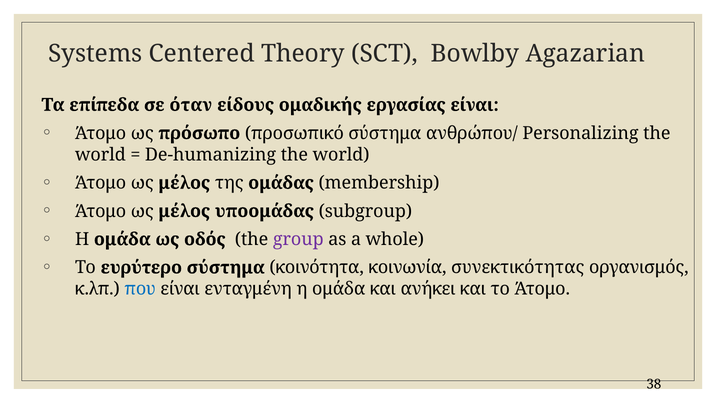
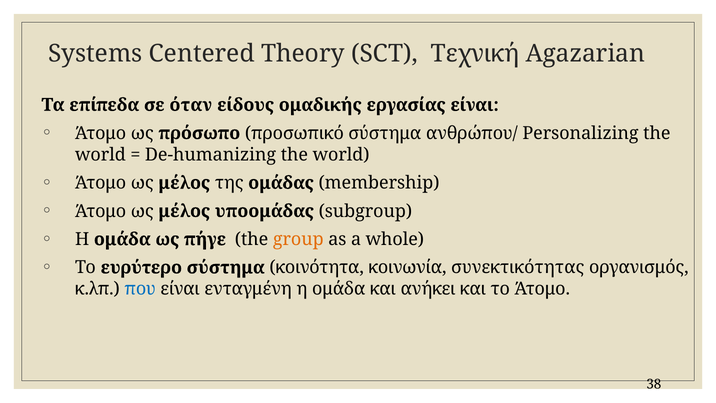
Bowlby: Bowlby -> Tεχνική (475, 54)
οδός: οδός -> πήγε (205, 239)
group colour: purple -> orange (298, 239)
